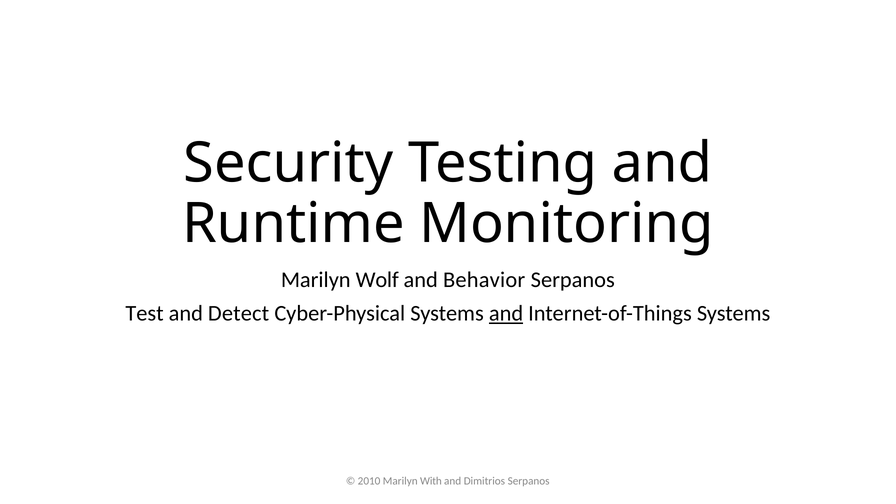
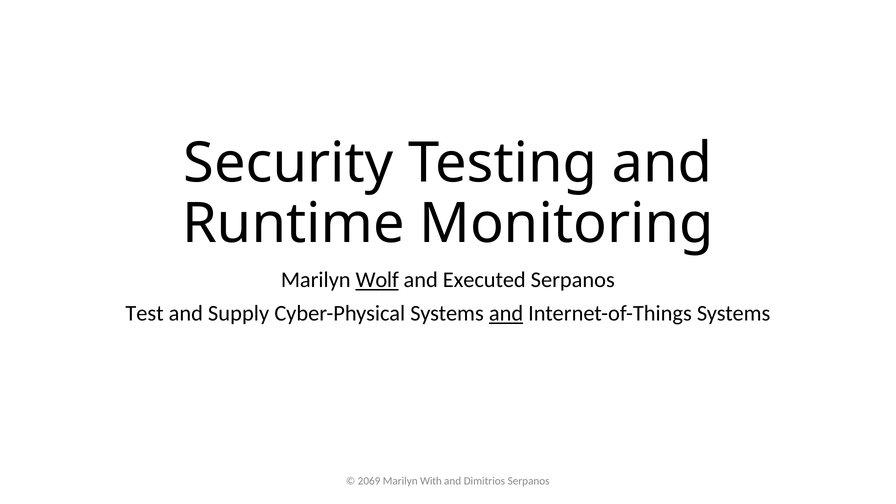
Wolf underline: none -> present (377, 280)
Behavior: Behavior -> Executed (484, 280)
Detect: Detect -> Supply (239, 314)
2010: 2010 -> 2069 (369, 481)
